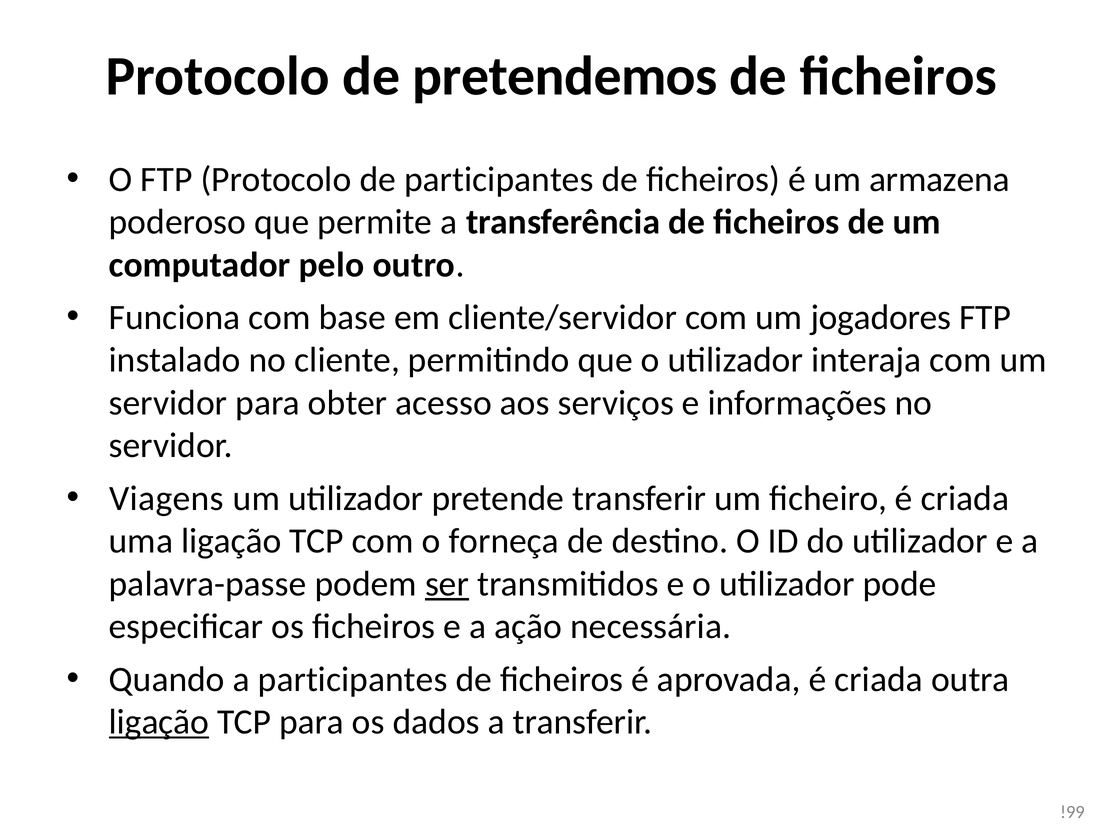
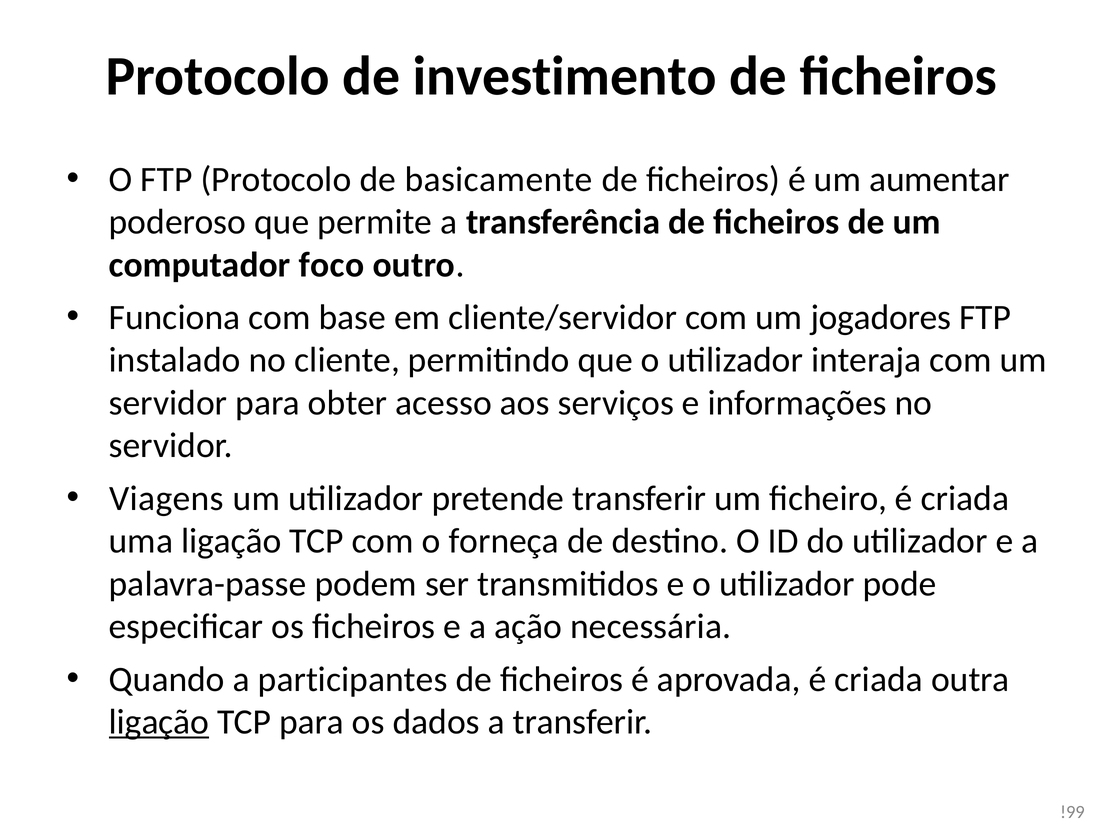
pretendemos: pretendemos -> investimento (565, 76)
de participantes: participantes -> basicamente (499, 179)
armazena: armazena -> aumentar (939, 179)
pelo: pelo -> foco (331, 265)
ser underline: present -> none (447, 584)
